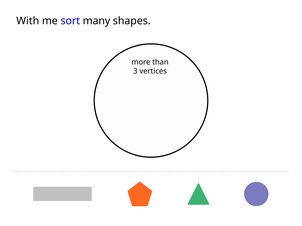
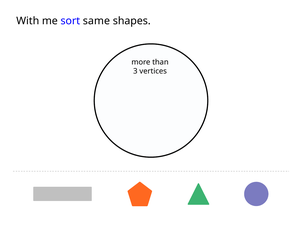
many: many -> same (96, 21)
